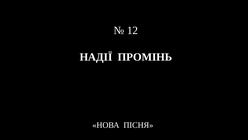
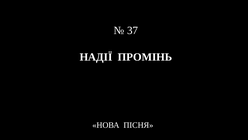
12: 12 -> 37 (133, 30)
